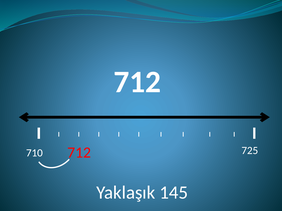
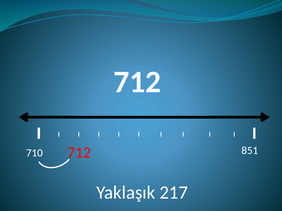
725: 725 -> 851 (250, 151)
145: 145 -> 217 (174, 193)
